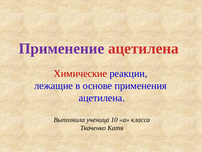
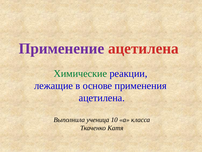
Химические colour: red -> green (80, 73)
